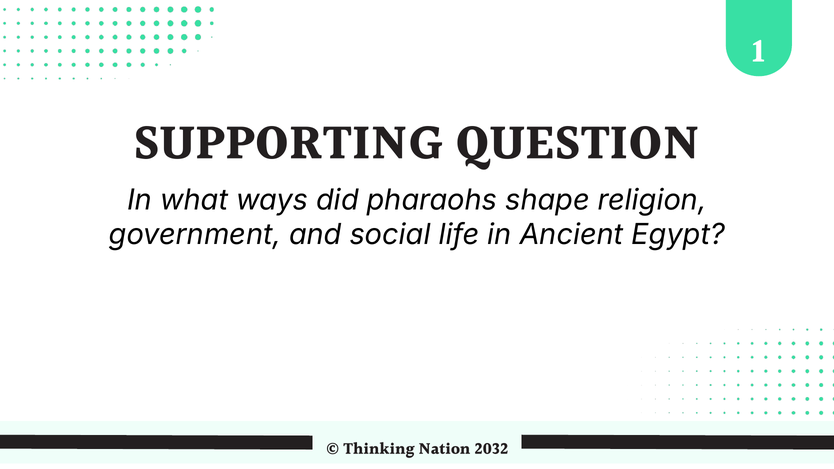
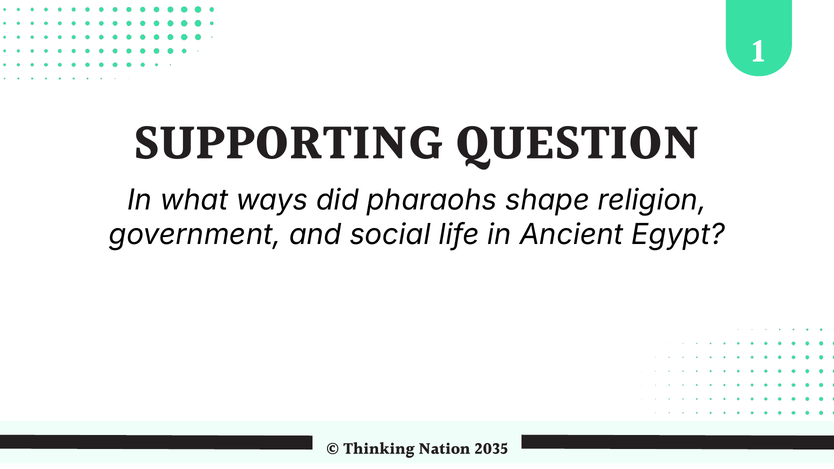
2032: 2032 -> 2035 (491, 450)
